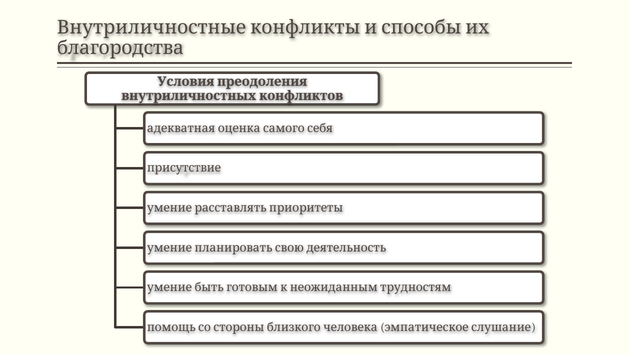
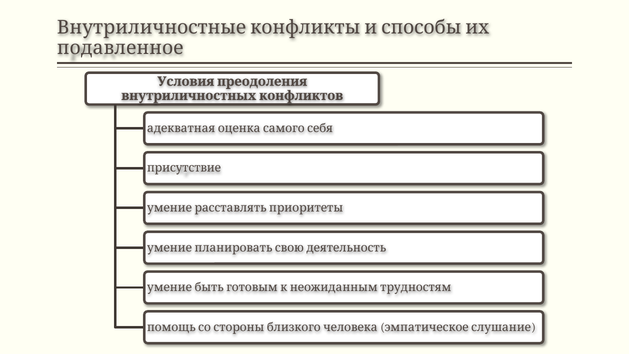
благородства: благородства -> подавленное (120, 48)
